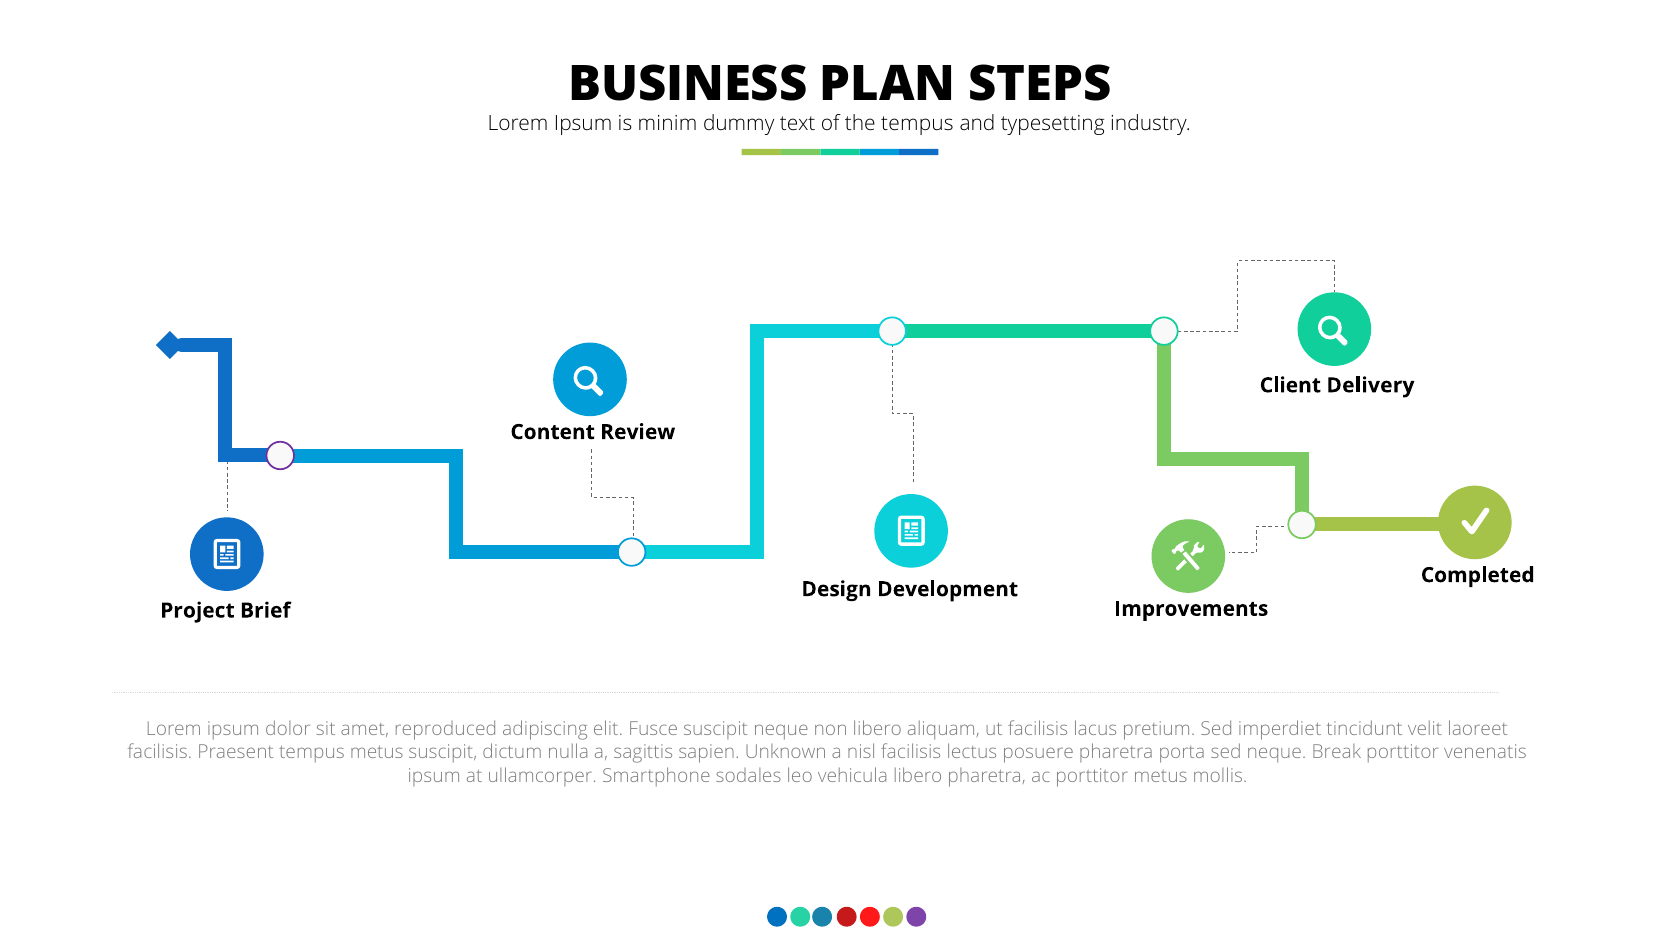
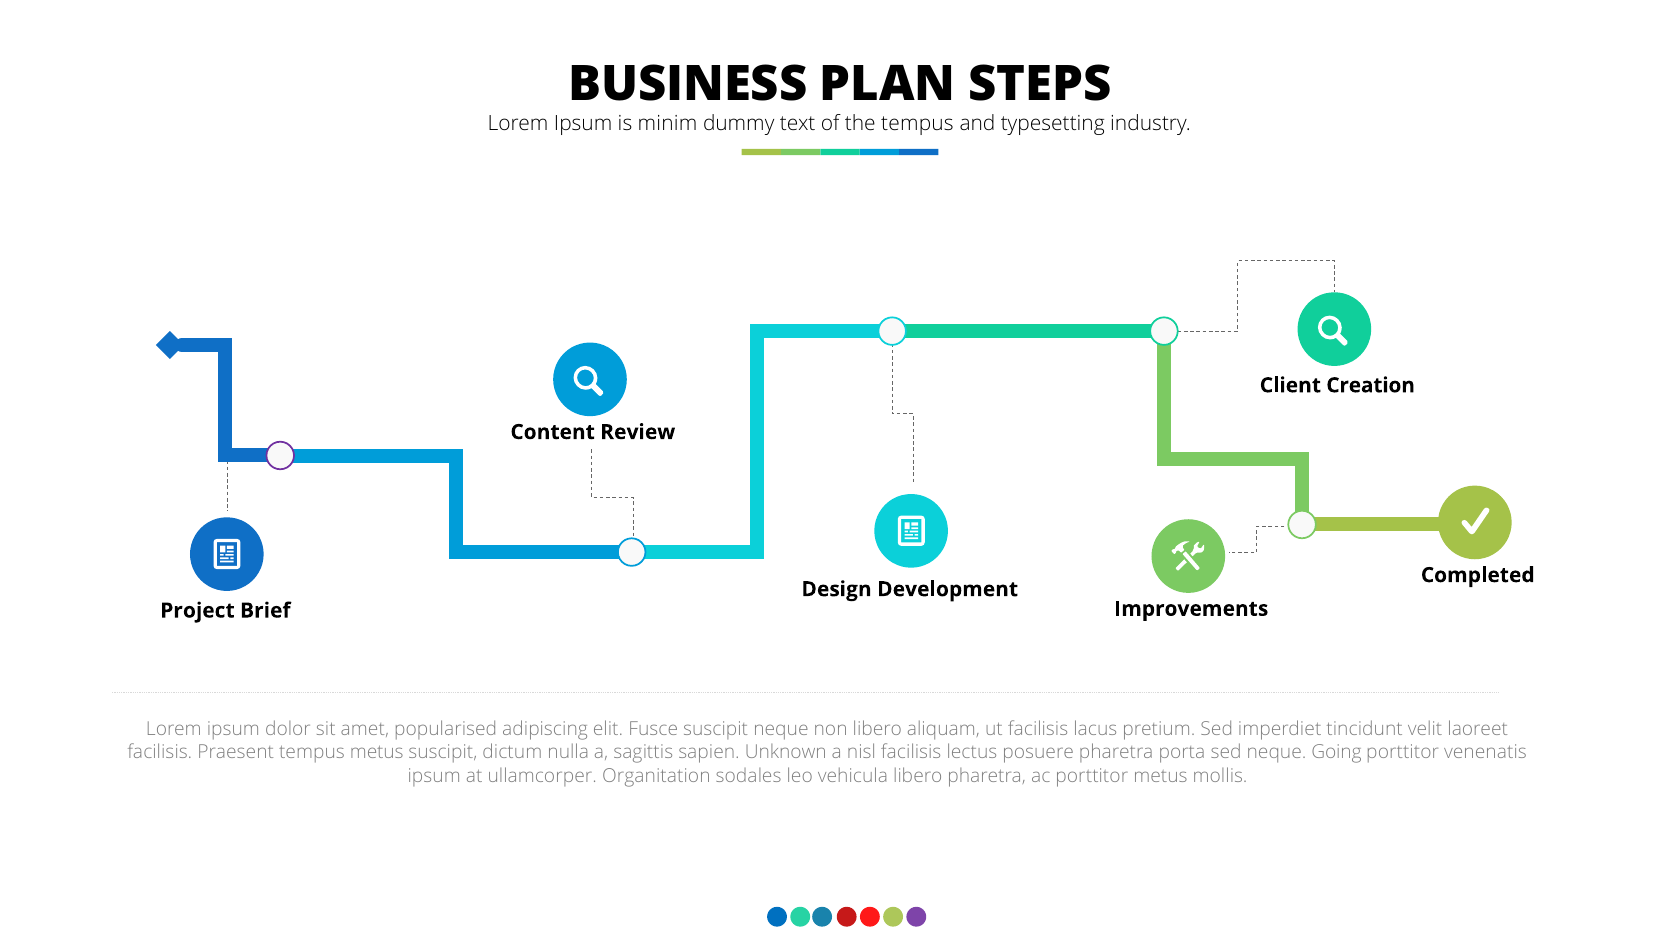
Delivery: Delivery -> Creation (1371, 385)
reproduced: reproduced -> popularised (446, 729)
Break: Break -> Going (1336, 753)
Smartphone: Smartphone -> Organitation (656, 776)
